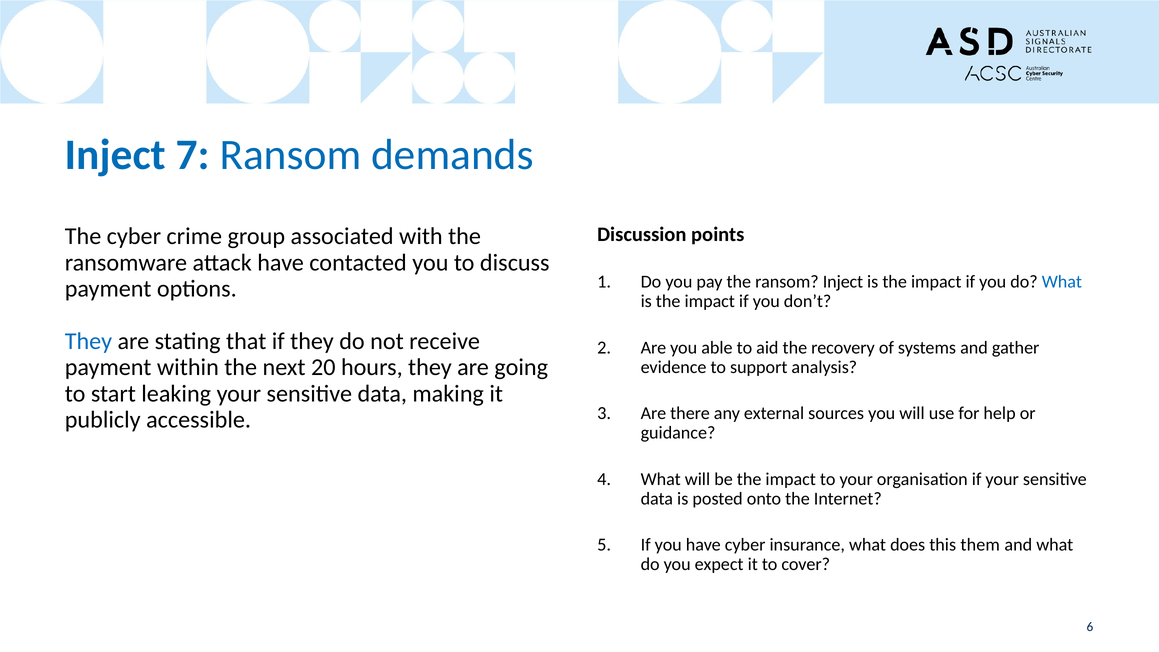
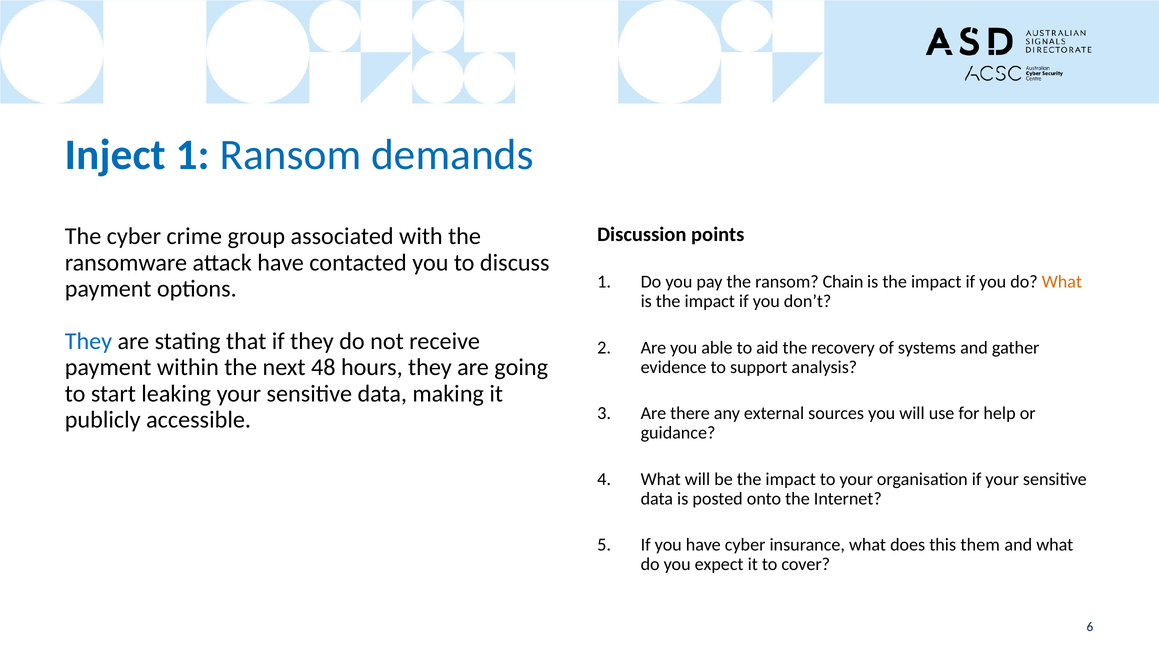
Inject 7: 7 -> 1 (193, 155)
ransom Inject: Inject -> Chain (843, 282)
What colour: blue -> orange (1062, 282)
20: 20 -> 48 (323, 367)
